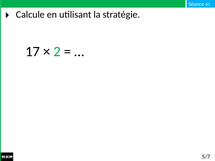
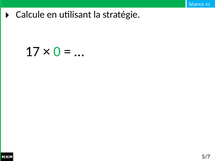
2: 2 -> 0 (57, 52)
